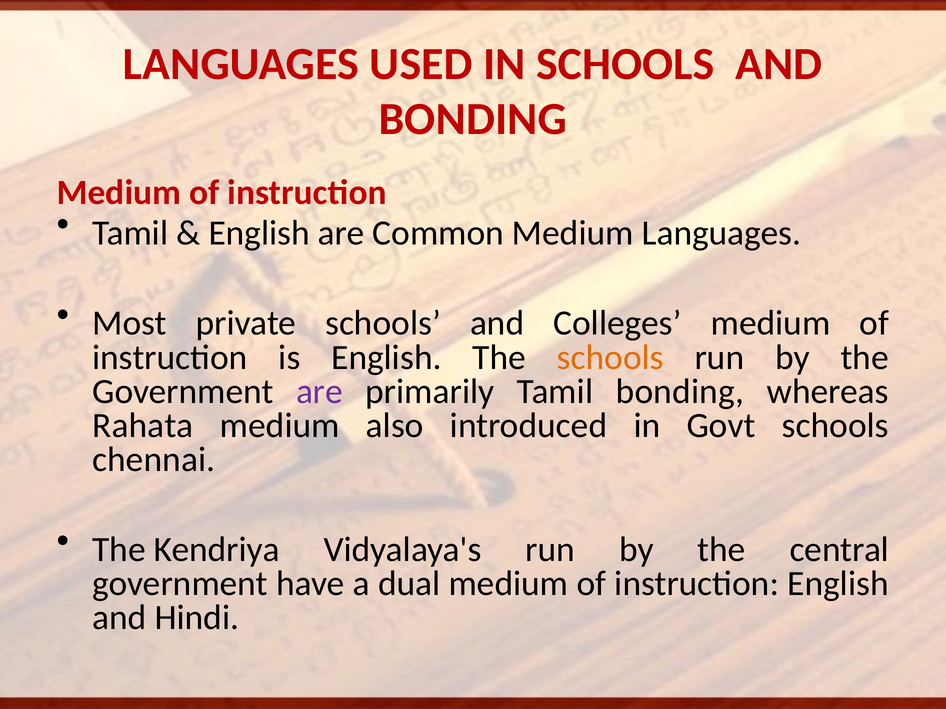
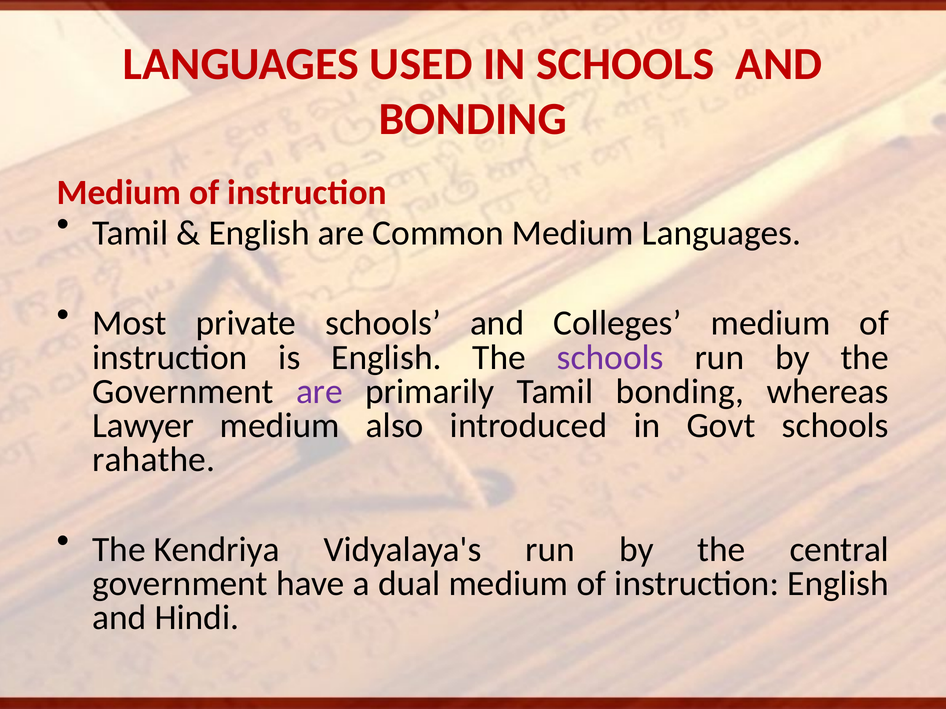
schools colour: orange -> purple (610, 358)
Rahata: Rahata -> Lawyer (143, 426)
chennai: chennai -> rahathe (154, 460)
